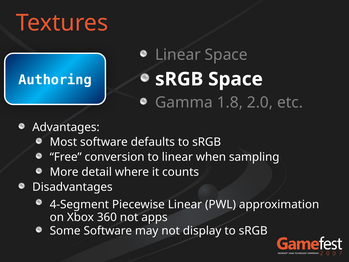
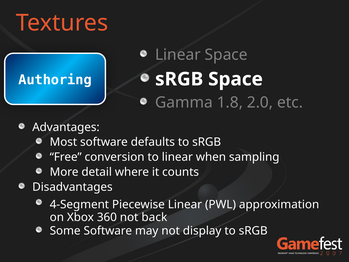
apps: apps -> back (154, 217)
